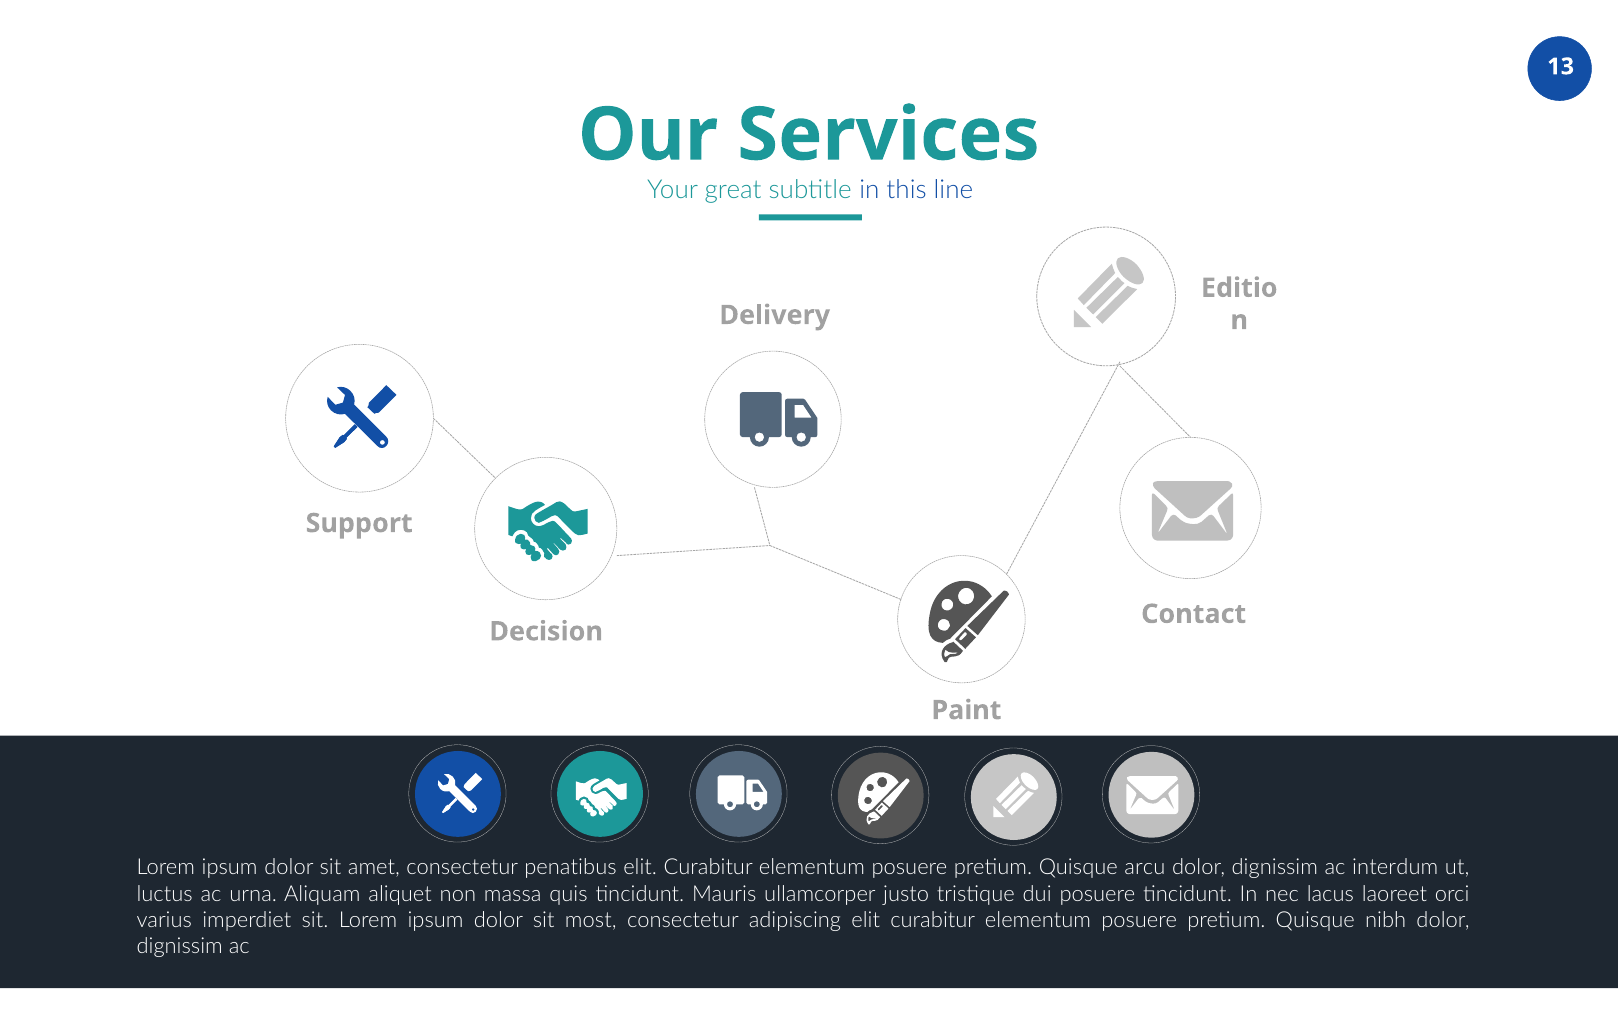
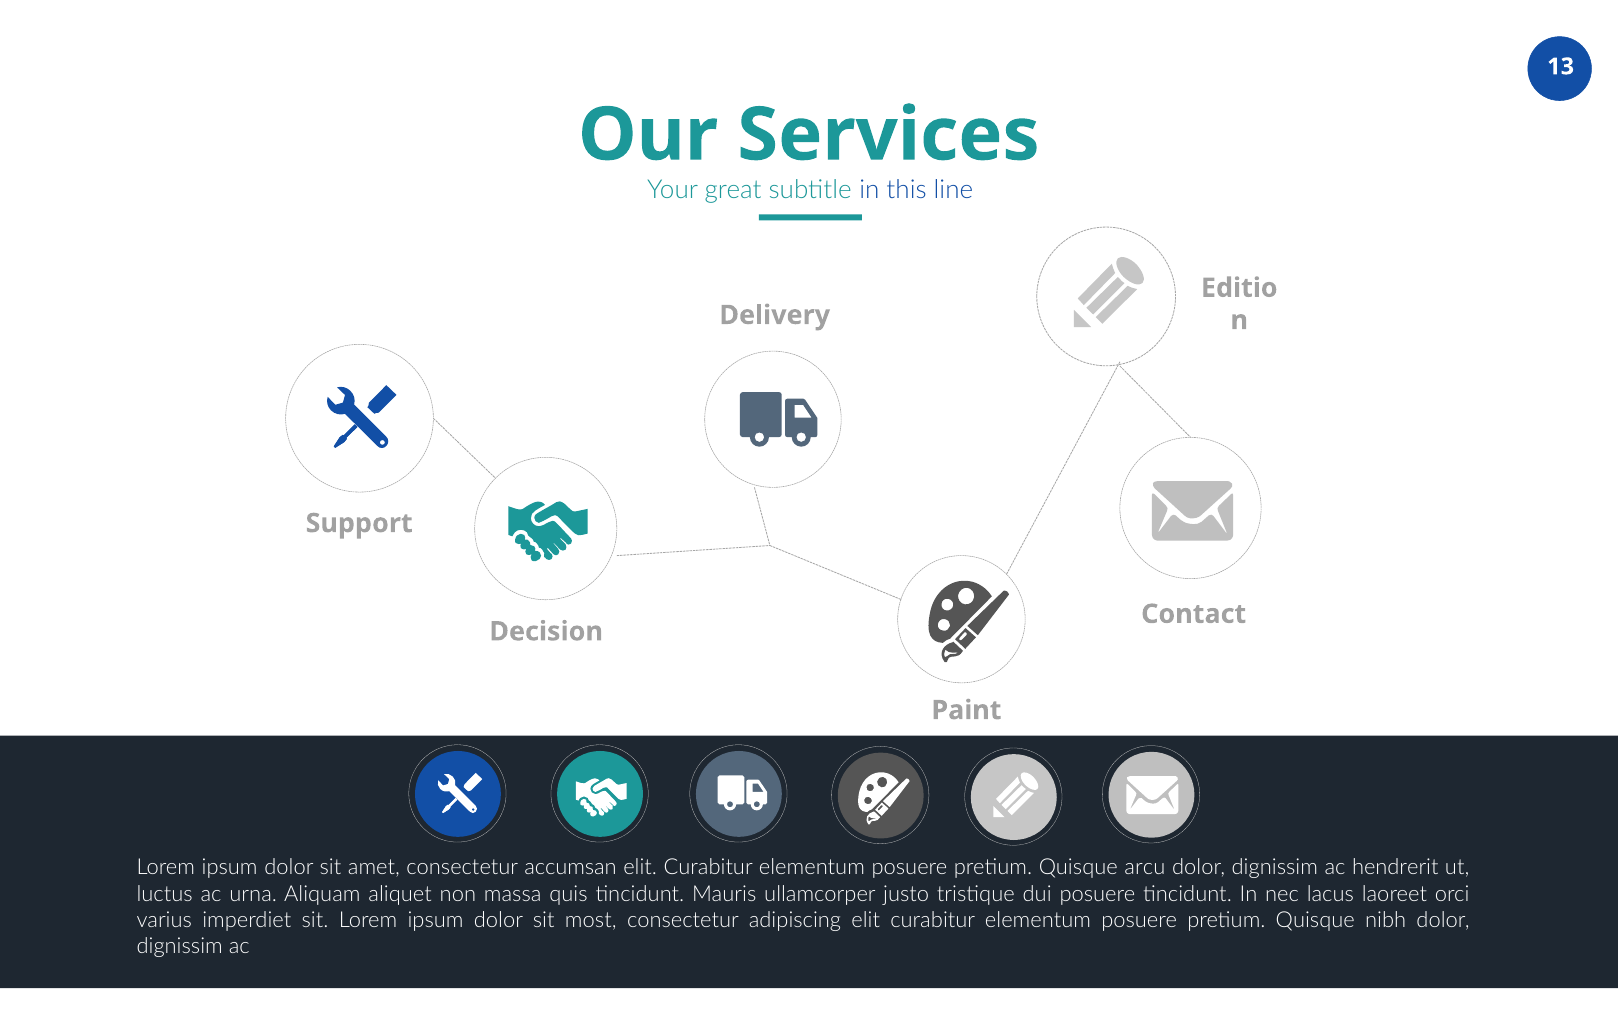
penatibus: penatibus -> accumsan (571, 868)
interdum: interdum -> hendrerit (1395, 868)
